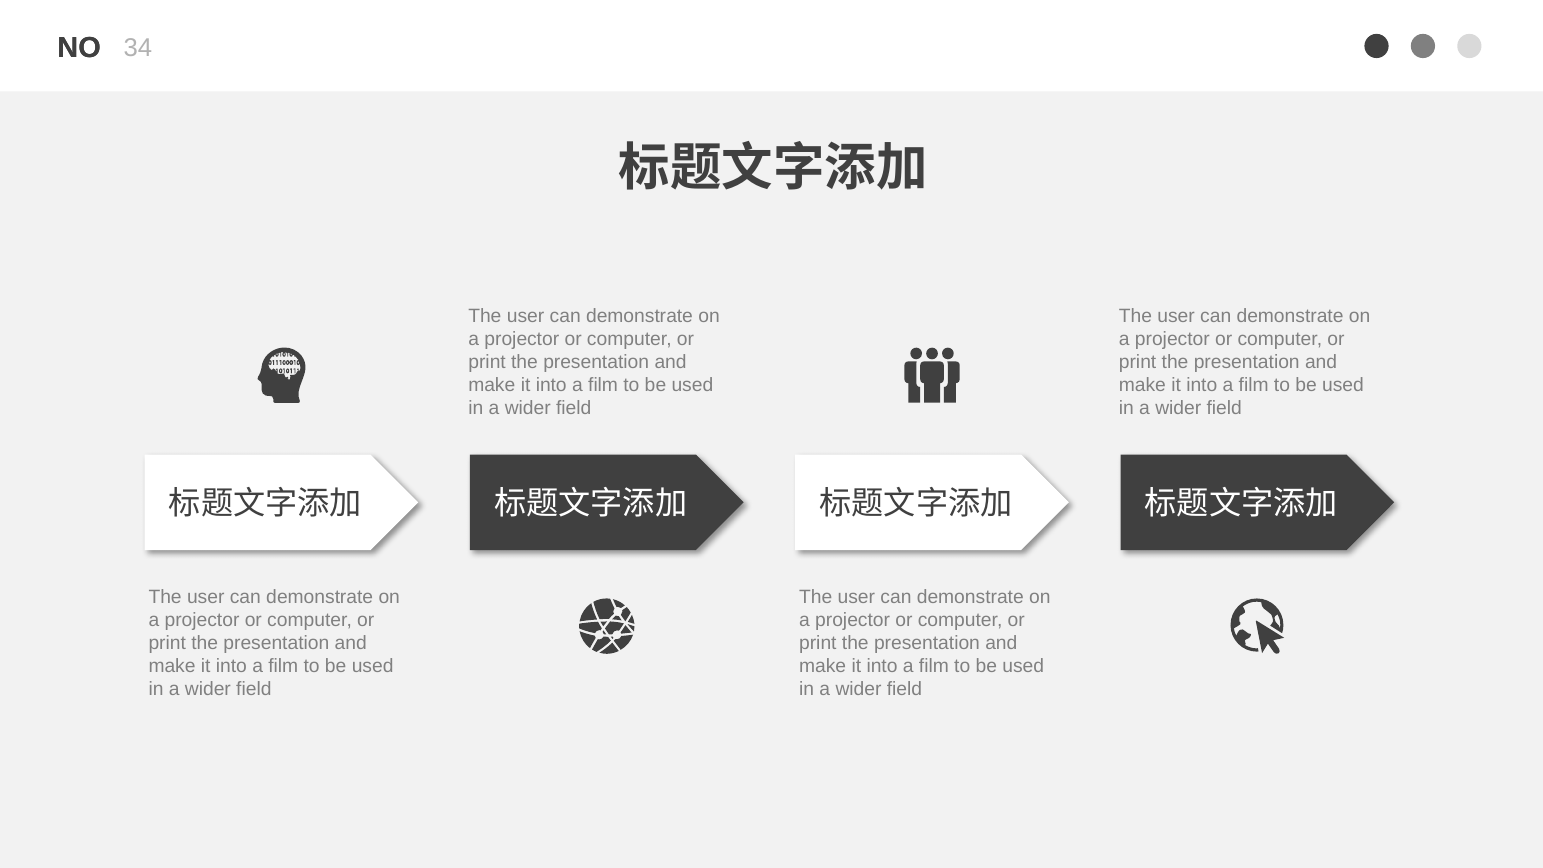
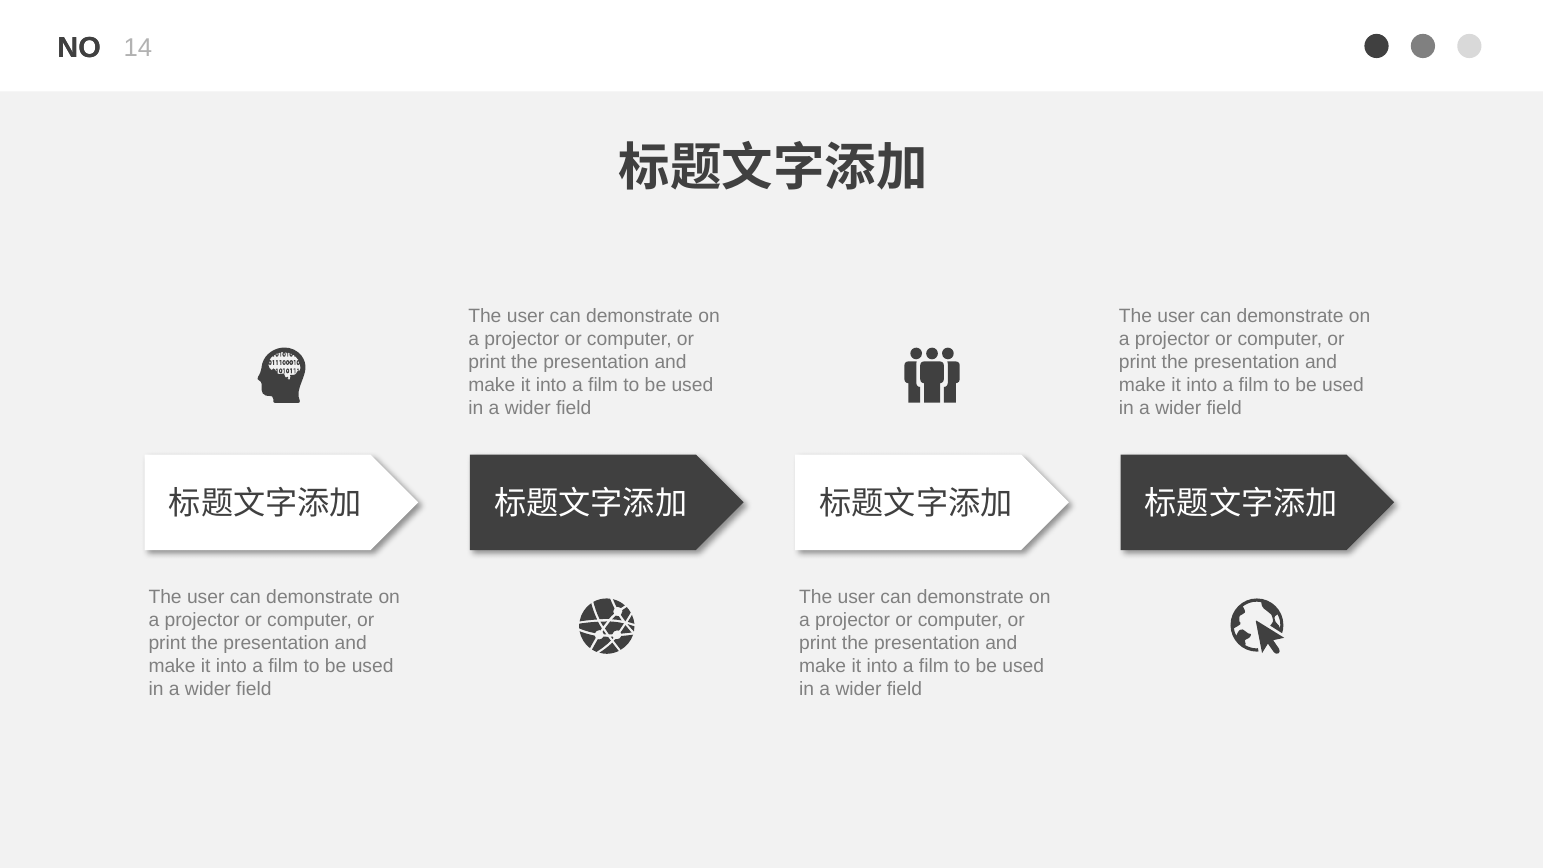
34: 34 -> 14 (138, 48)
